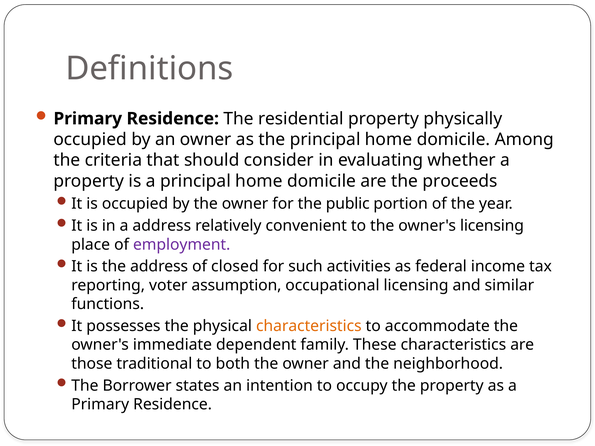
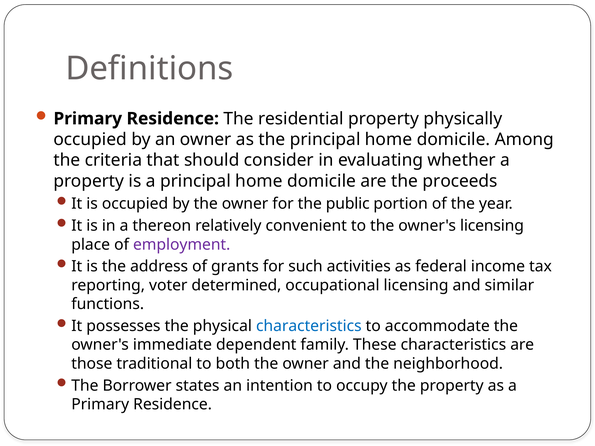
a address: address -> thereon (162, 226)
closed: closed -> grants (235, 267)
assumption: assumption -> determined (236, 285)
characteristics colour: orange -> blue (309, 326)
